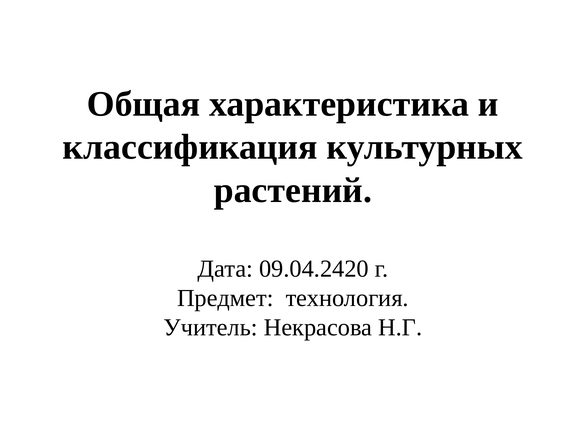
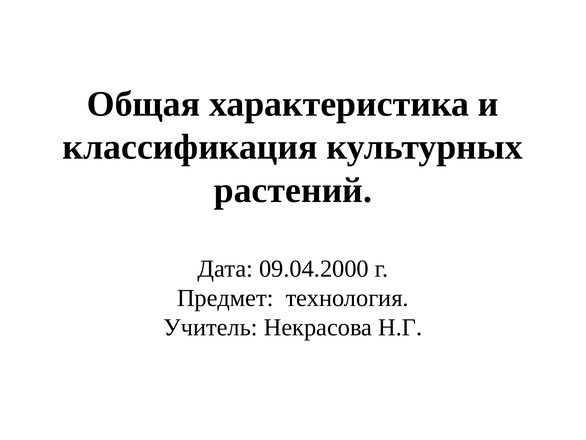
09.04.2420: 09.04.2420 -> 09.04.2000 (314, 268)
